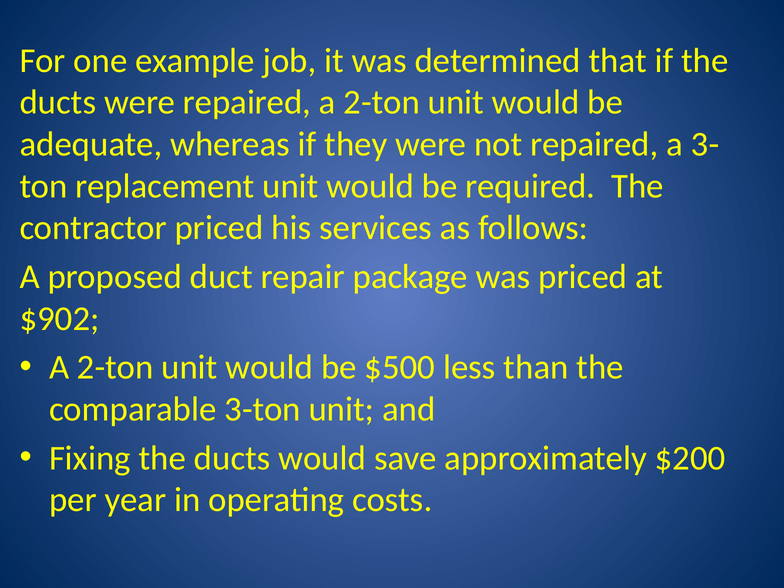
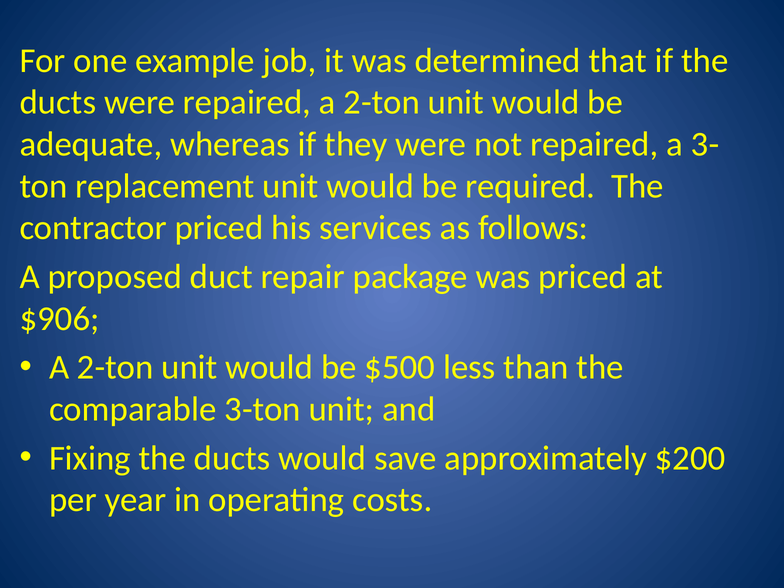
$902: $902 -> $906 (60, 319)
